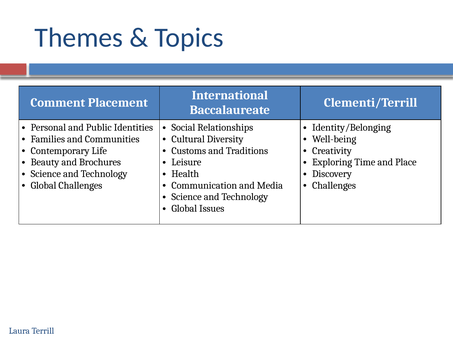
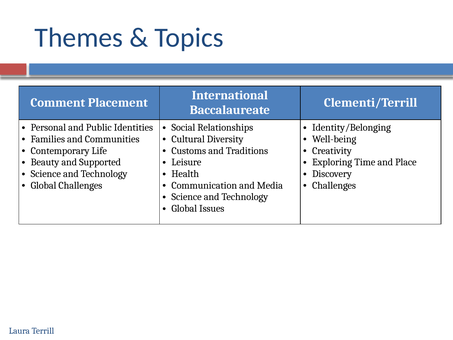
Brochures: Brochures -> Supported (100, 162)
